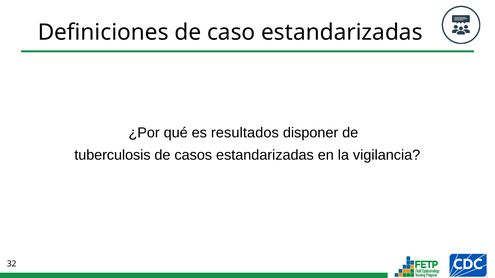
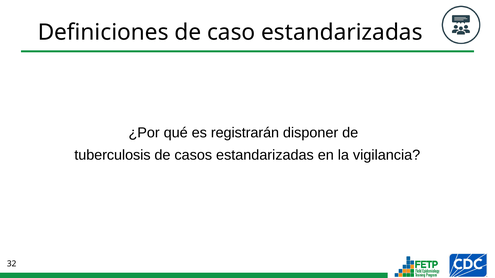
resultados: resultados -> registrarán (245, 133)
